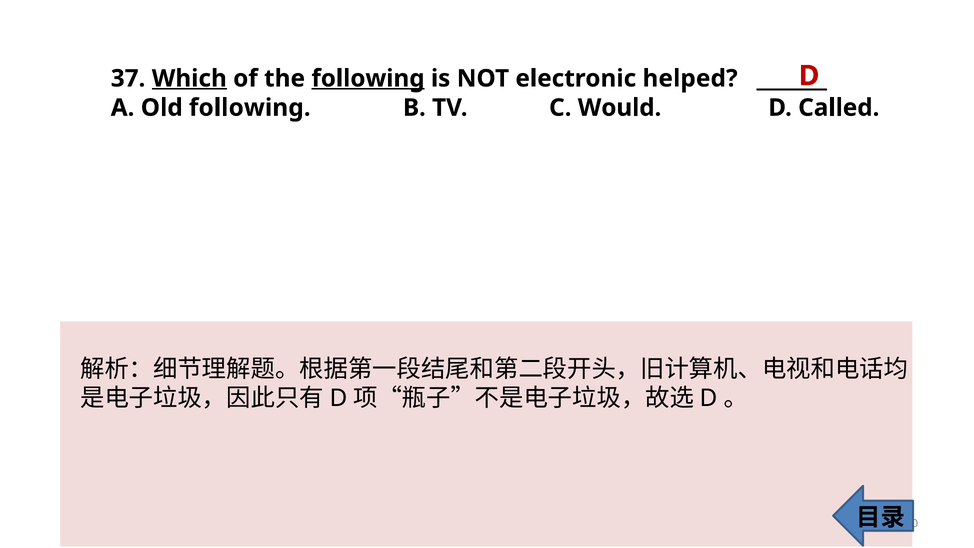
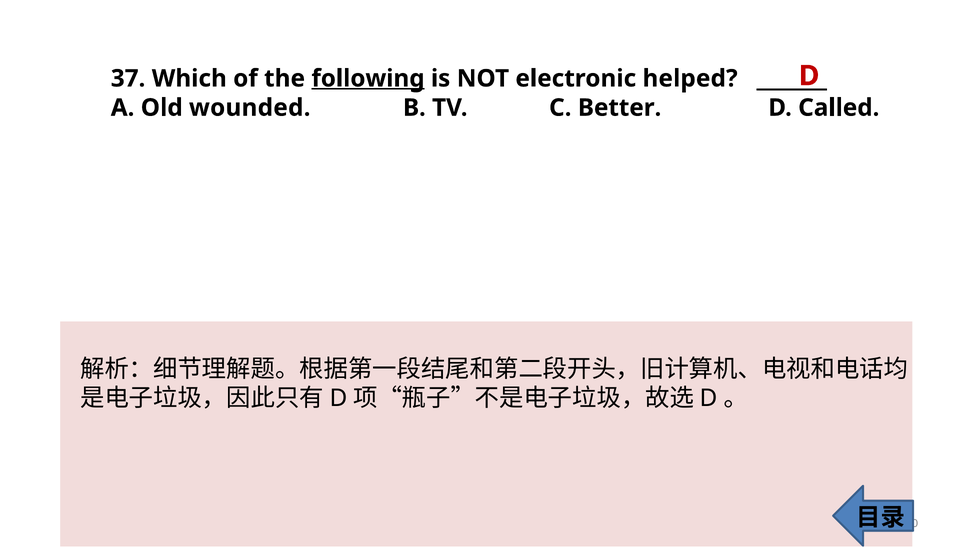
Which underline: present -> none (189, 78)
Old following: following -> wounded (250, 108)
Would: Would -> Better (620, 108)
